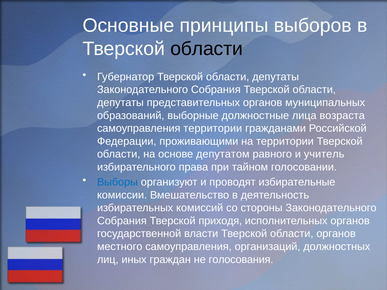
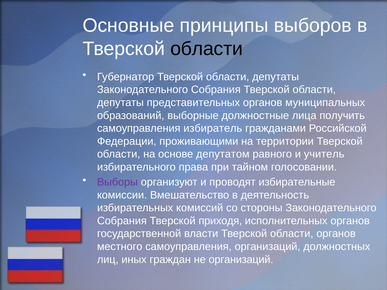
возраста: возраста -> получить (342, 116)
самоуправления территории: территории -> избиратель (213, 128)
Выборы colour: blue -> purple (117, 182)
не голосования: голосования -> организаций (241, 260)
